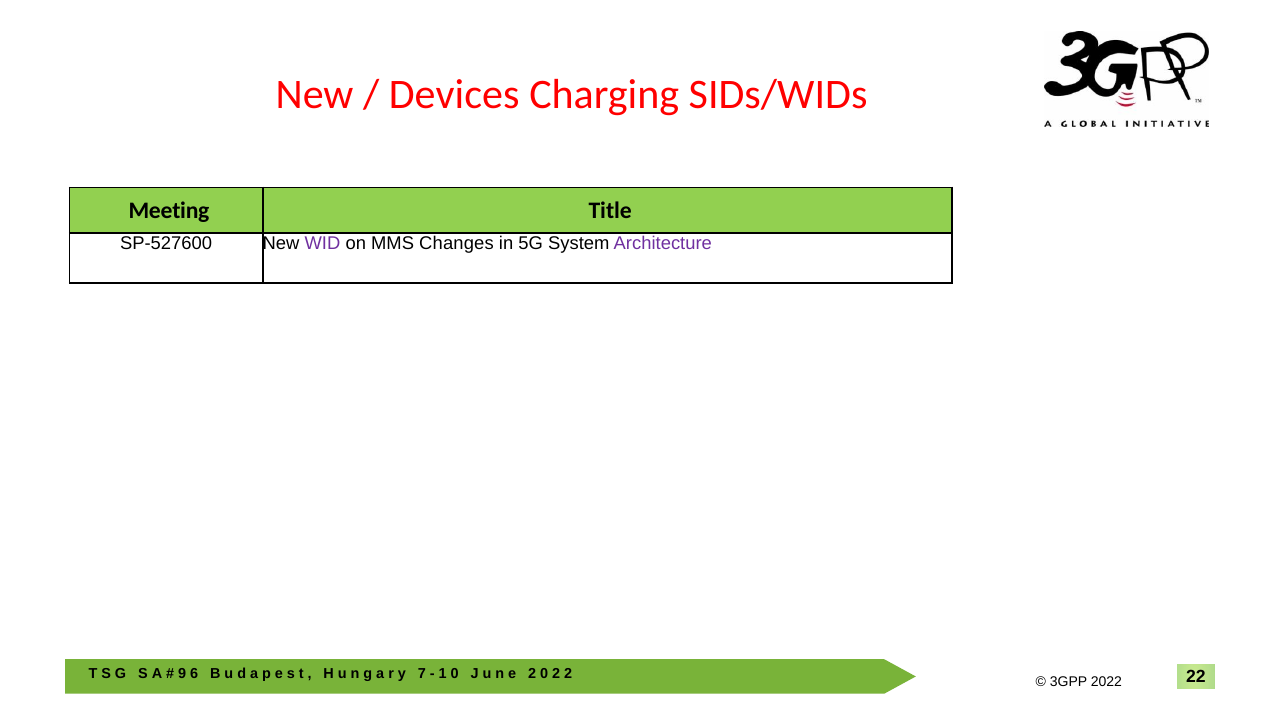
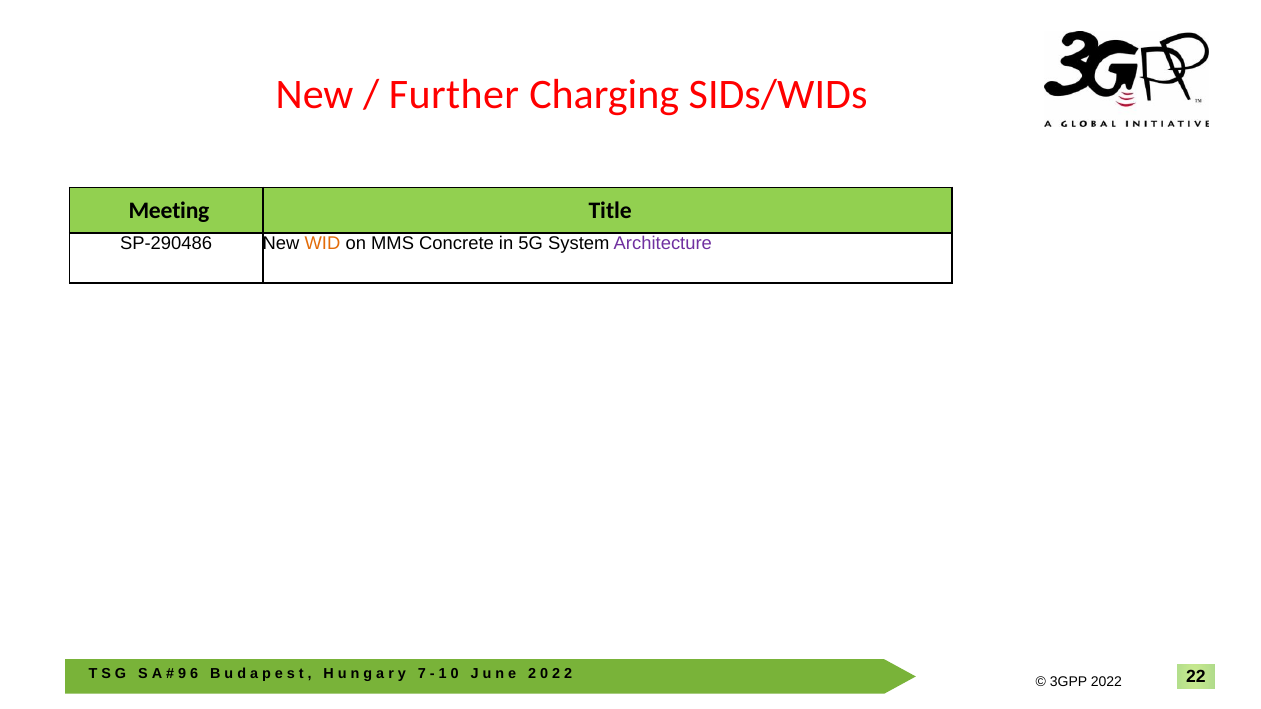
Devices: Devices -> Further (454, 94)
SP-527600: SP-527600 -> SP-290486 (166, 244)
WID colour: purple -> orange (322, 244)
Changes: Changes -> Concrete (457, 244)
